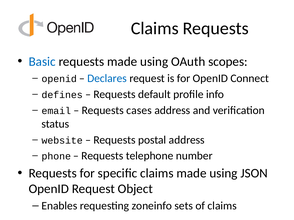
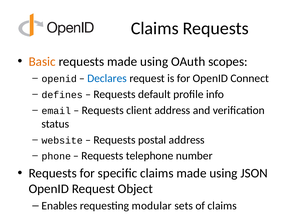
Basic colour: blue -> orange (42, 62)
cases: cases -> client (139, 111)
zoneinfo: zoneinfo -> modular (152, 206)
